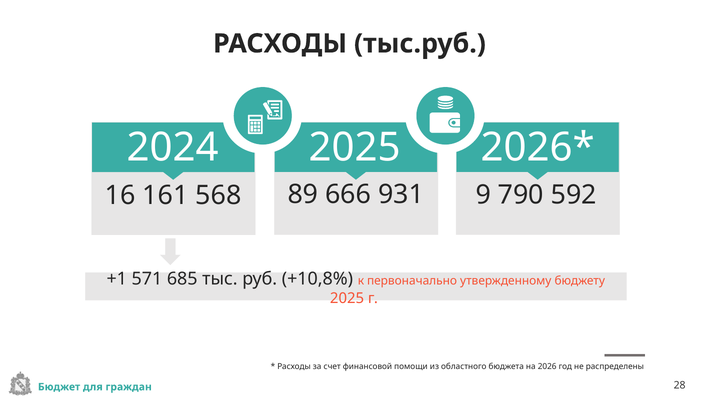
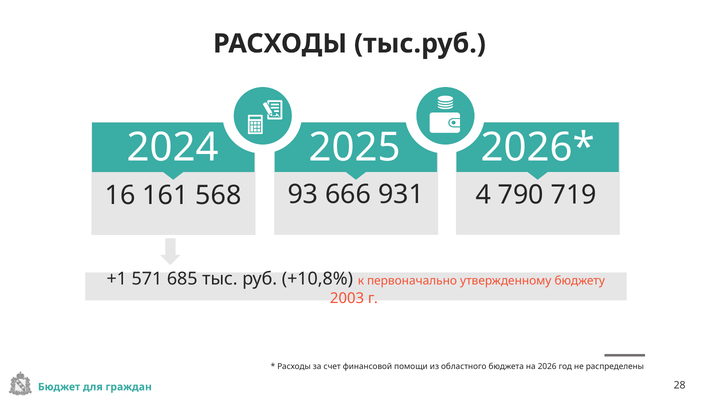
89: 89 -> 93 (303, 194)
9: 9 -> 4 (483, 195)
592: 592 -> 719 (574, 195)
2025: 2025 -> 2003 (347, 298)
